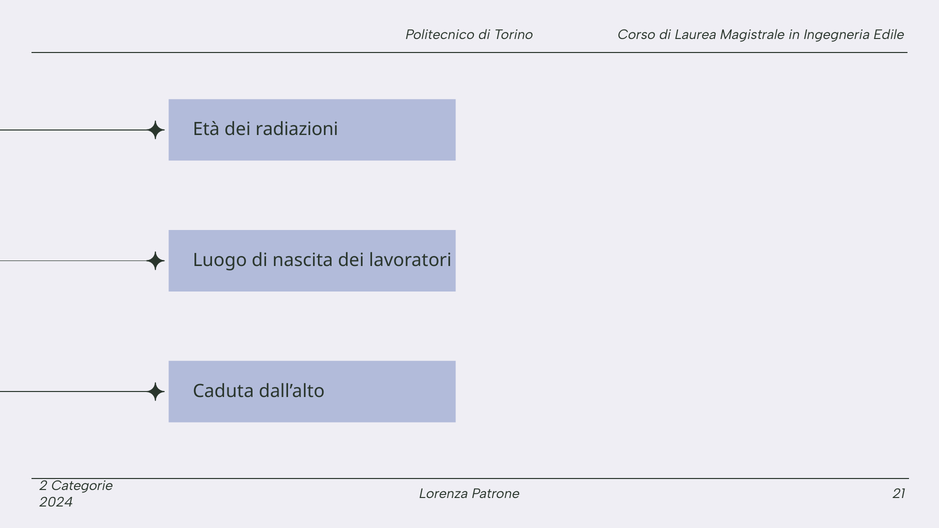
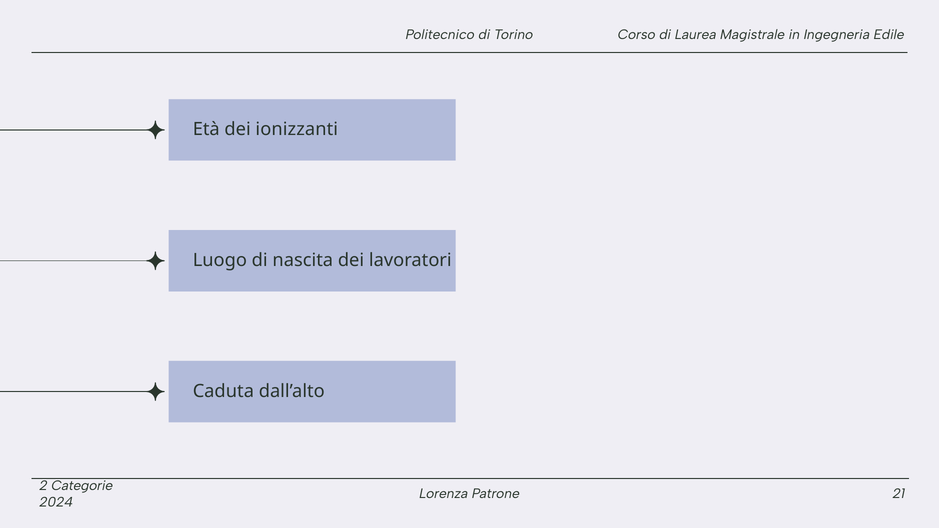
radiazioni: radiazioni -> ionizzanti (297, 129)
